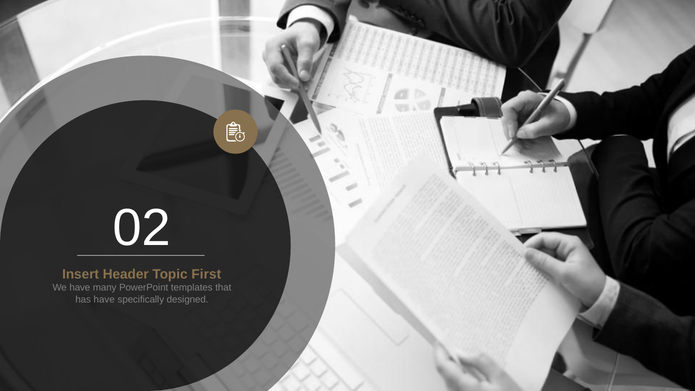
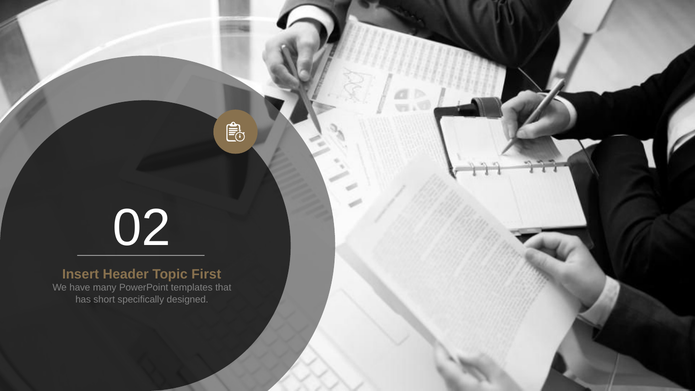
has have: have -> short (104, 299)
